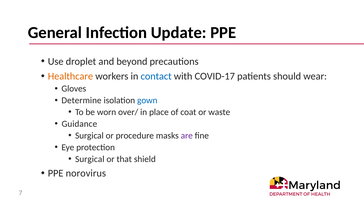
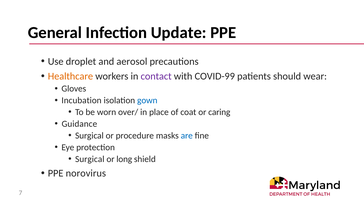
beyond: beyond -> aerosol (132, 61)
contact colour: blue -> purple (156, 76)
COVID-17: COVID-17 -> COVID-99 (215, 76)
Determine: Determine -> Incubation (82, 100)
waste: waste -> caring (219, 112)
are colour: purple -> blue (187, 135)
that: that -> long (124, 159)
